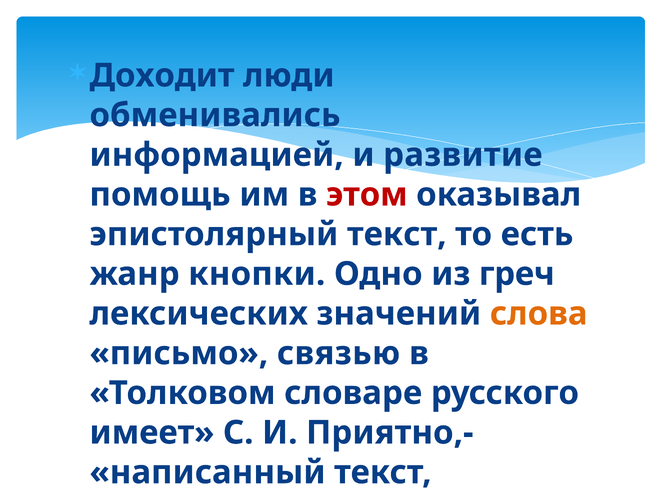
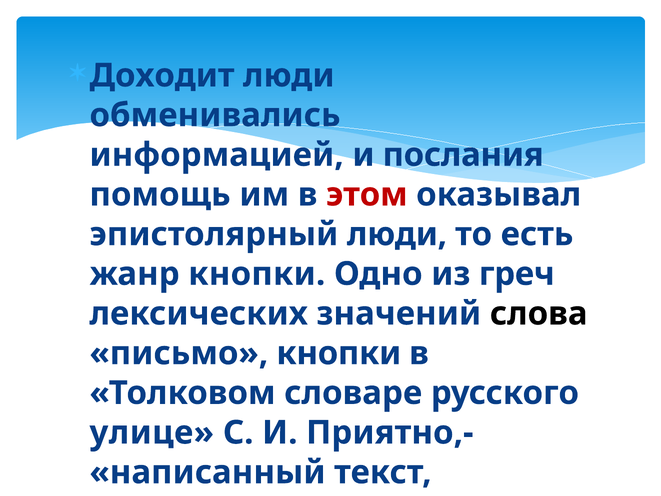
развитие: развитие -> послания (463, 155)
эпистолярный текст: текст -> люди (397, 234)
слова colour: orange -> black (539, 313)
письмо связью: связью -> кнопки (339, 353)
имеет: имеет -> улице (152, 432)
